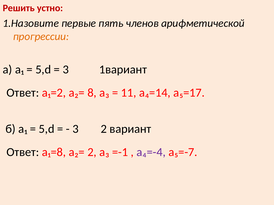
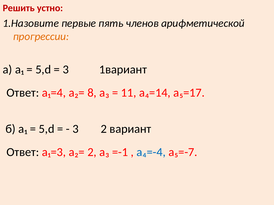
а₁=2: а₁=2 -> а₁=4 (54, 93)
а₁=8: а₁=8 -> а₁=3 (54, 152)
а₄=-4 colour: purple -> blue (151, 152)
